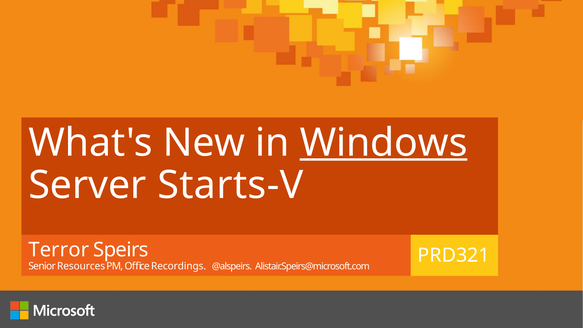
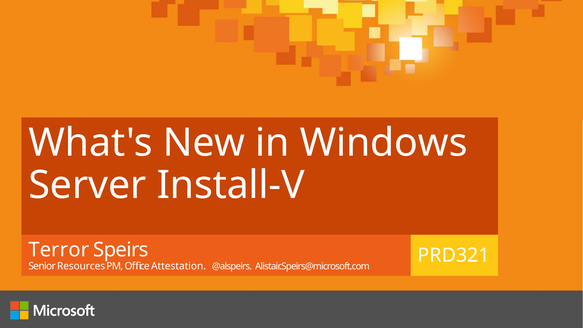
Windows underline: present -> none (384, 143)
Starts-V: Starts-V -> Install-V (231, 185)
Recordings: Recordings -> Attestation (179, 266)
